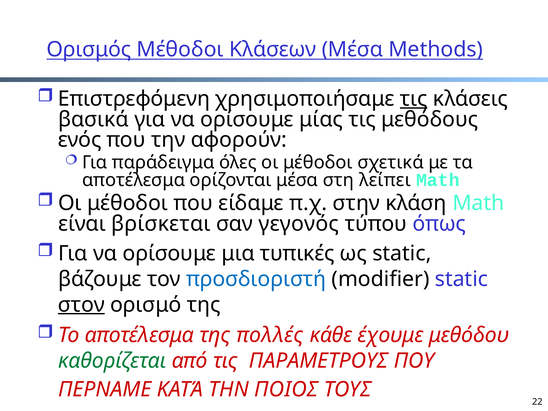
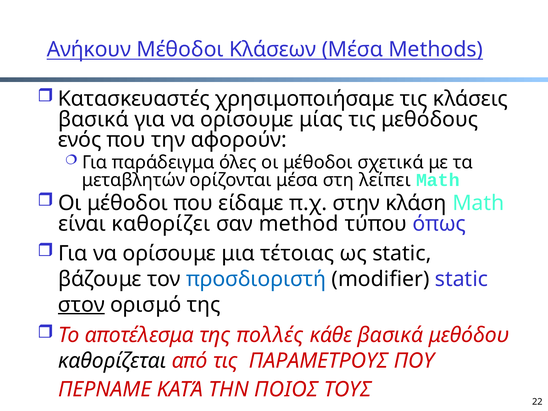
Ορισμός: Ορισμός -> Ανήκουν (89, 49)
Επιστρεφόμενη: Επιστρεφόμενη -> Κατασκευαστές (134, 99)
τις underline: present -> none (414, 99)
αποτέλεσμα: αποτέλεσμα -> μεταβλητών (134, 180)
βρίσκεται: βρίσκεται -> καθορίζει (161, 224)
γεγονός: γεγονός -> method (299, 224)
μια τυπικές: τυπικές -> τέτοιας (297, 253)
κάθε έχουμε: έχουμε -> βασικά (390, 335)
καθορίζεται colour: green -> black (112, 361)
